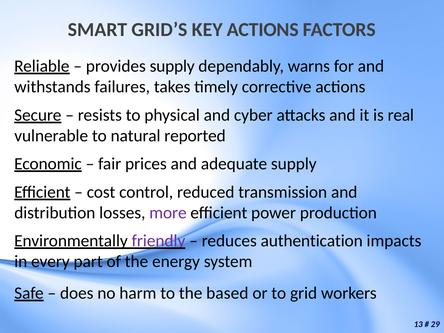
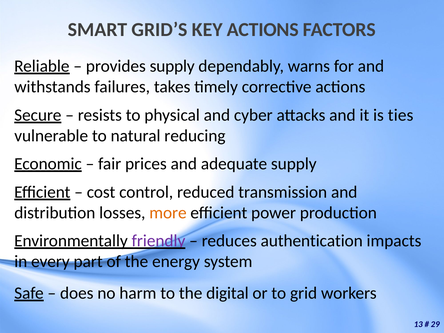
real: real -> ties (401, 115)
reported: reported -> reducing (195, 136)
more colour: purple -> orange (168, 213)
based: based -> digital (227, 293)
